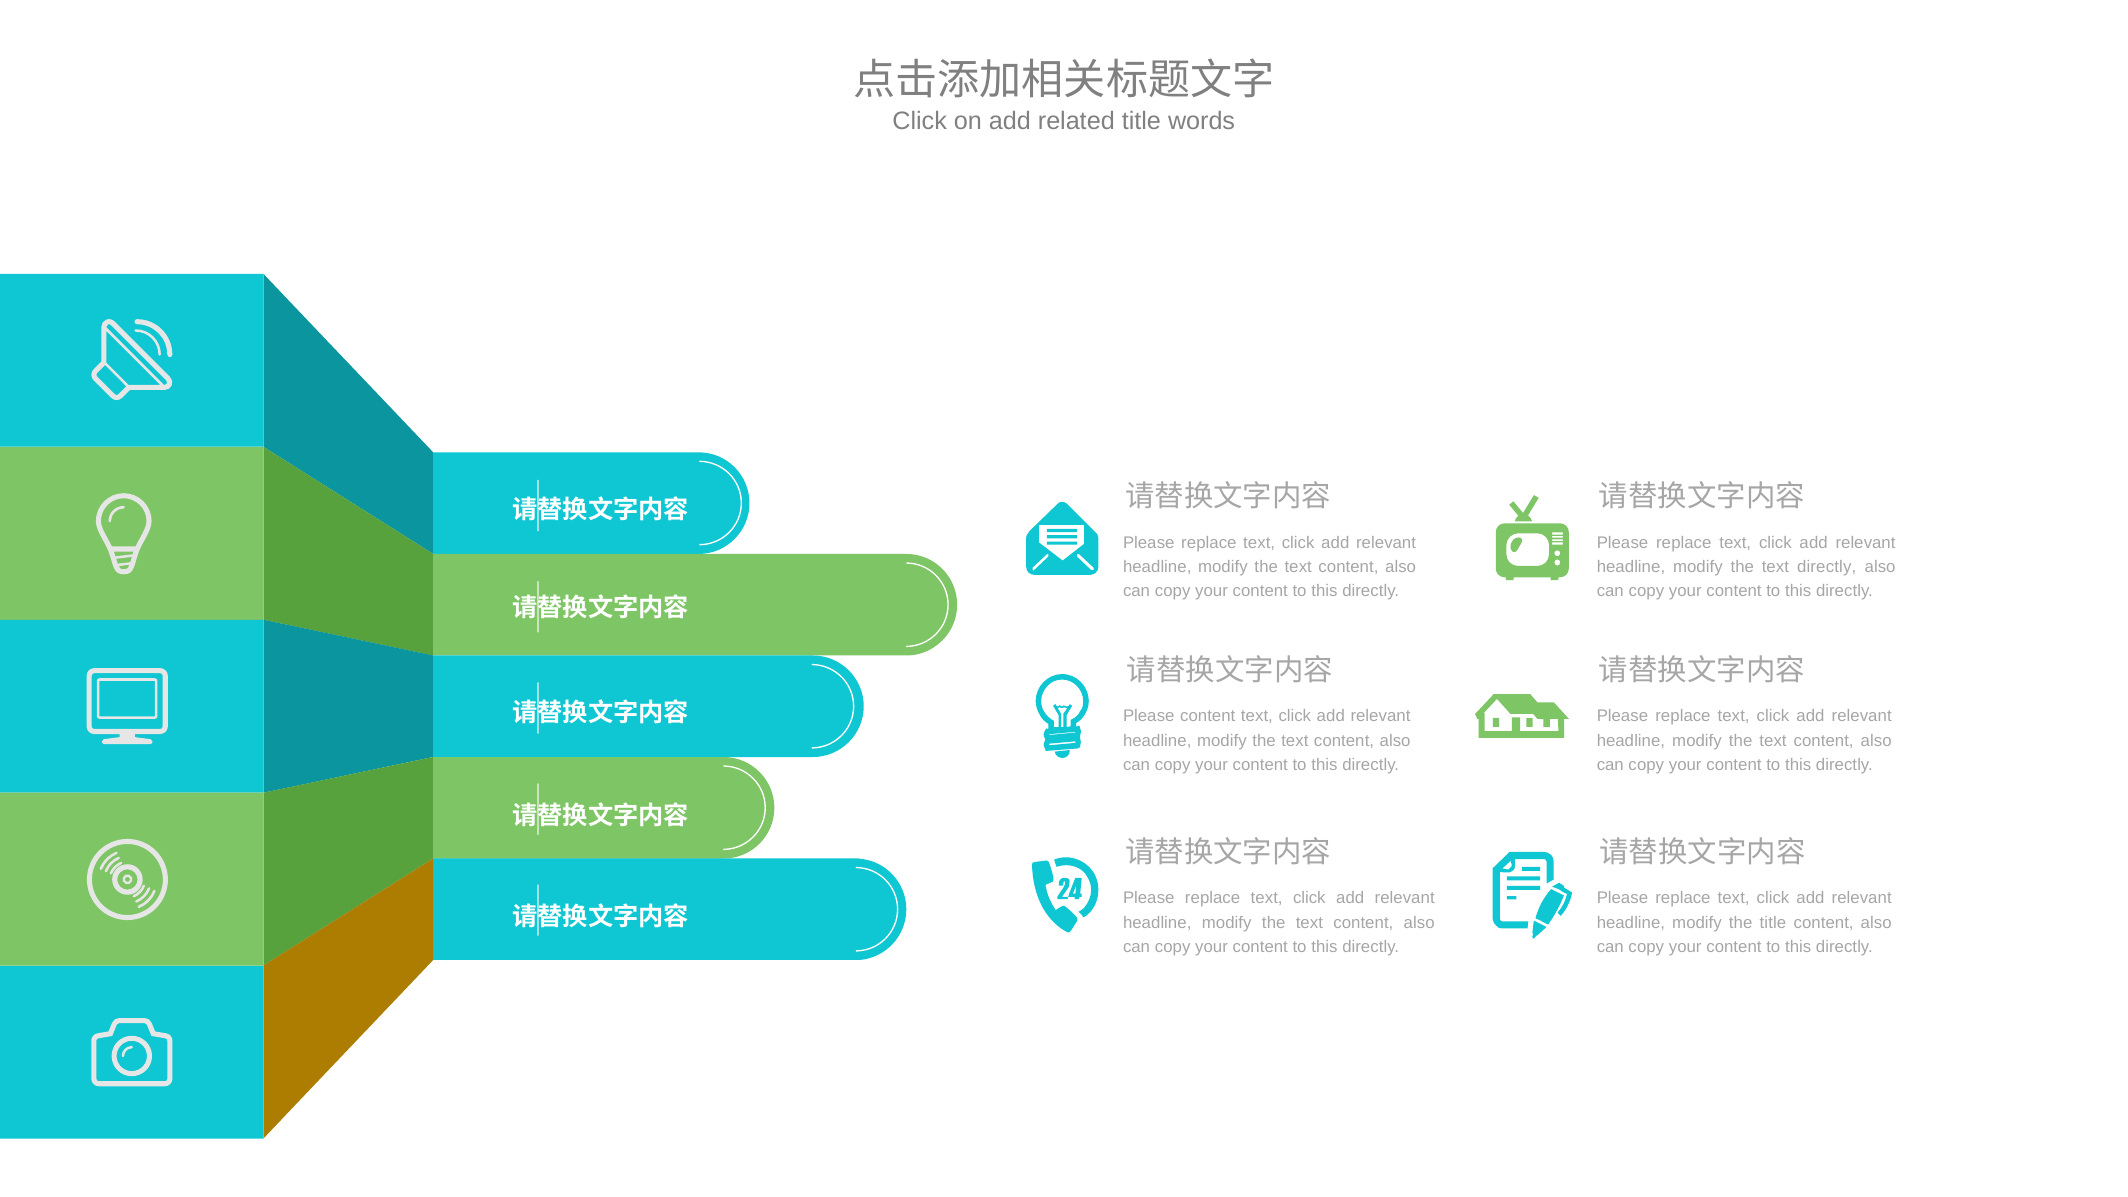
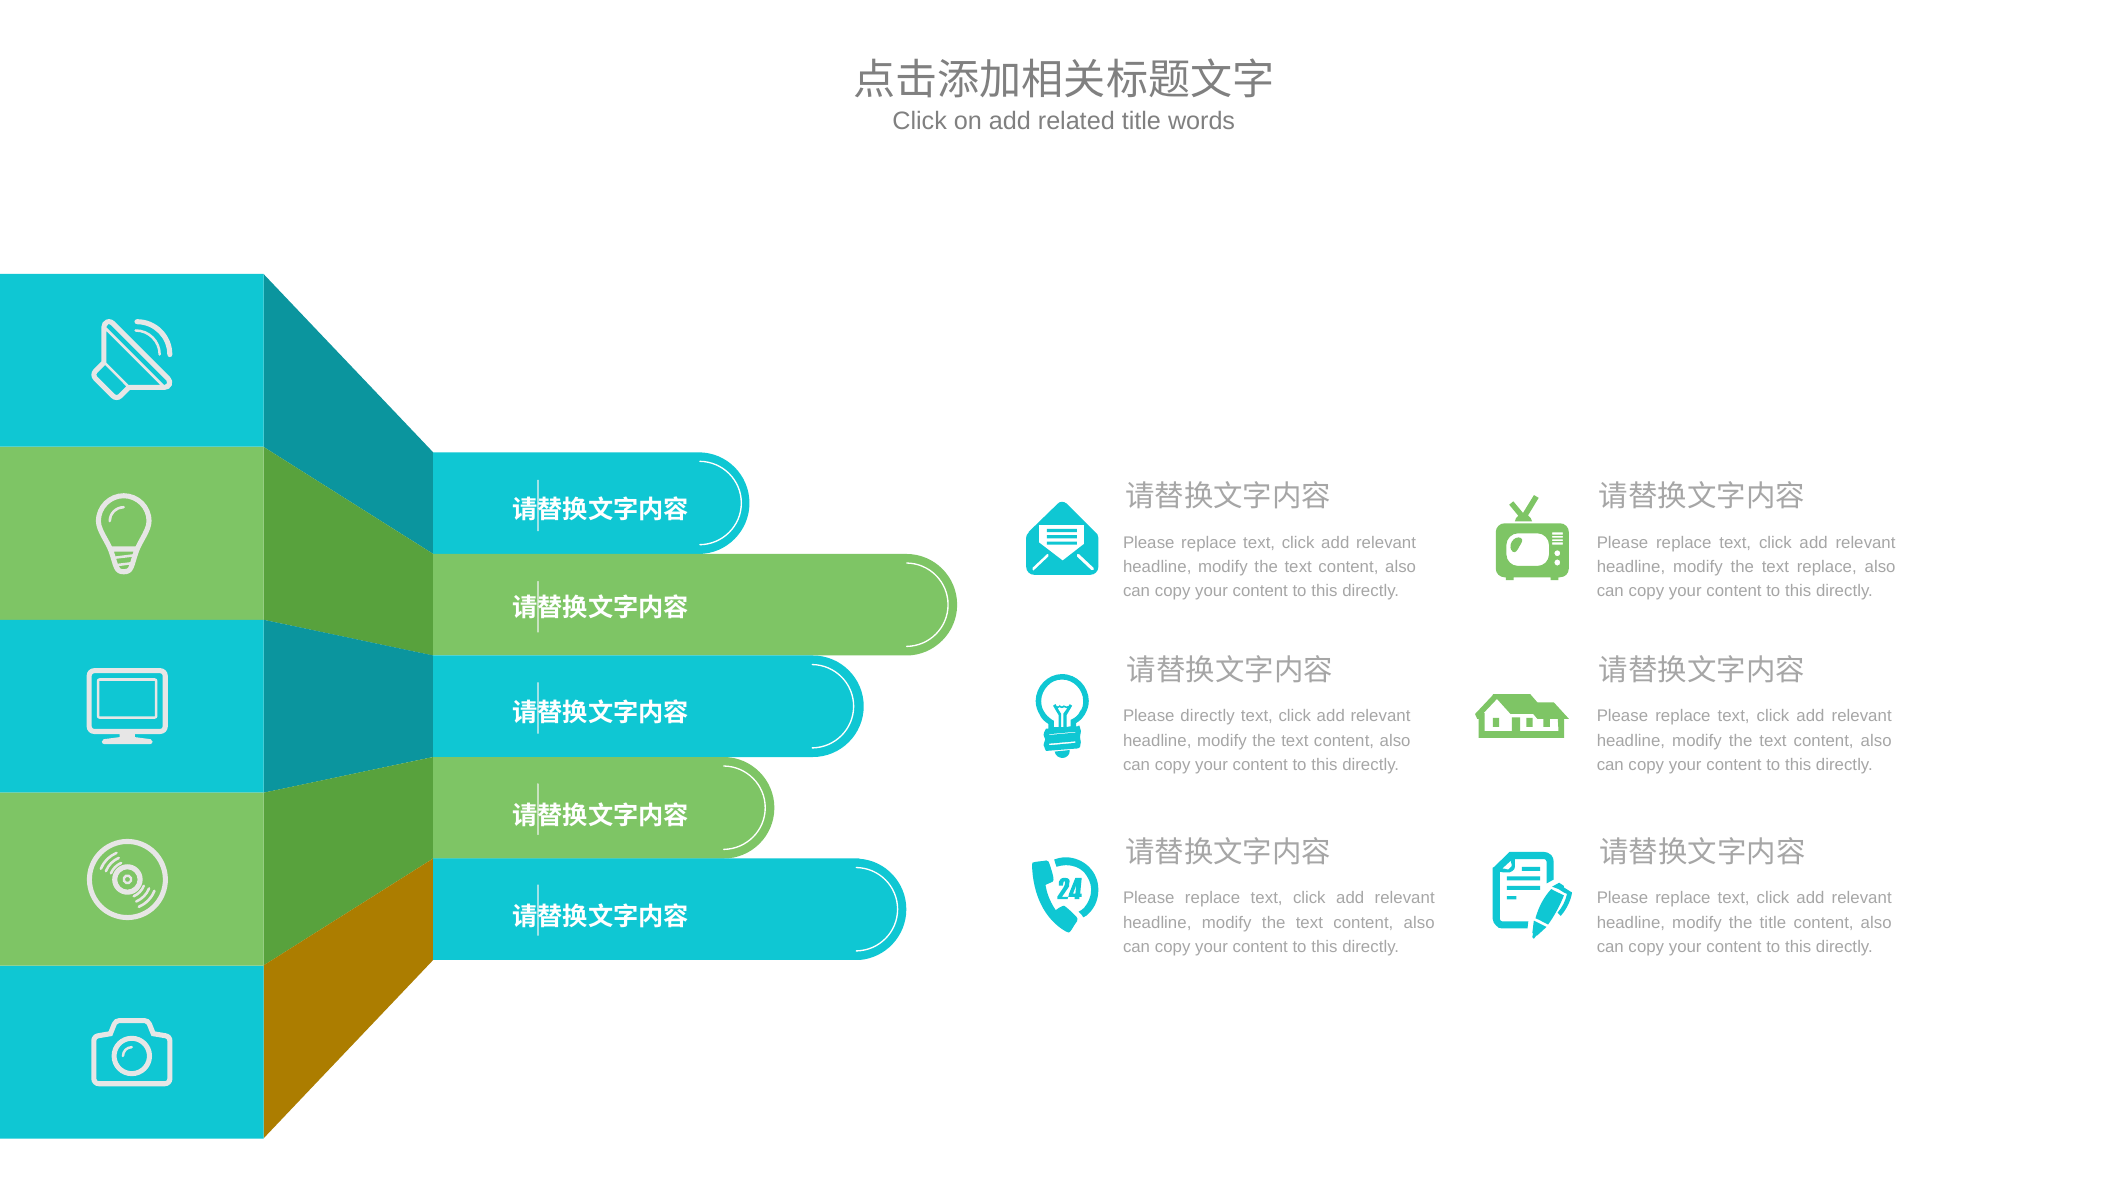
text directly: directly -> replace (1827, 567)
Please content: content -> directly (1208, 716)
